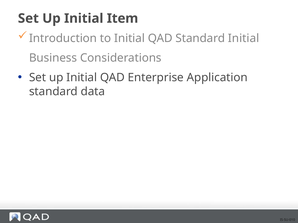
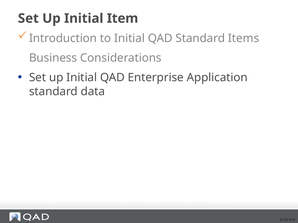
Standard Initial: Initial -> Items (244, 38)
